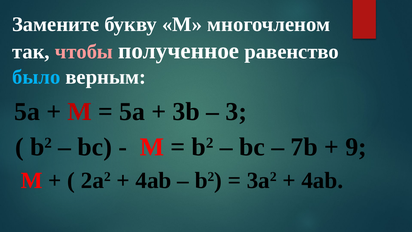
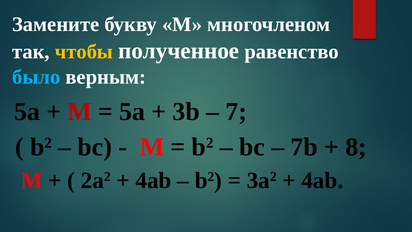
чтобы colour: pink -> yellow (84, 52)
3: 3 -> 7 (236, 111)
9: 9 -> 8 (356, 147)
